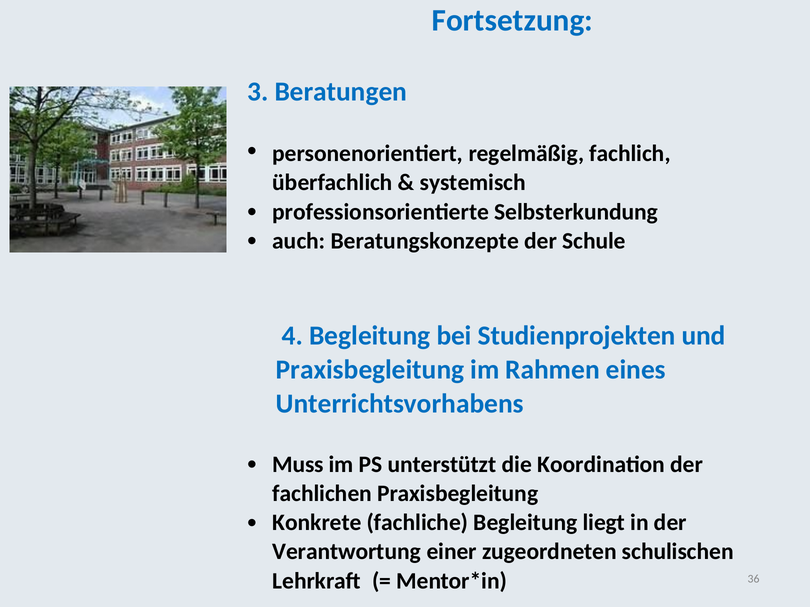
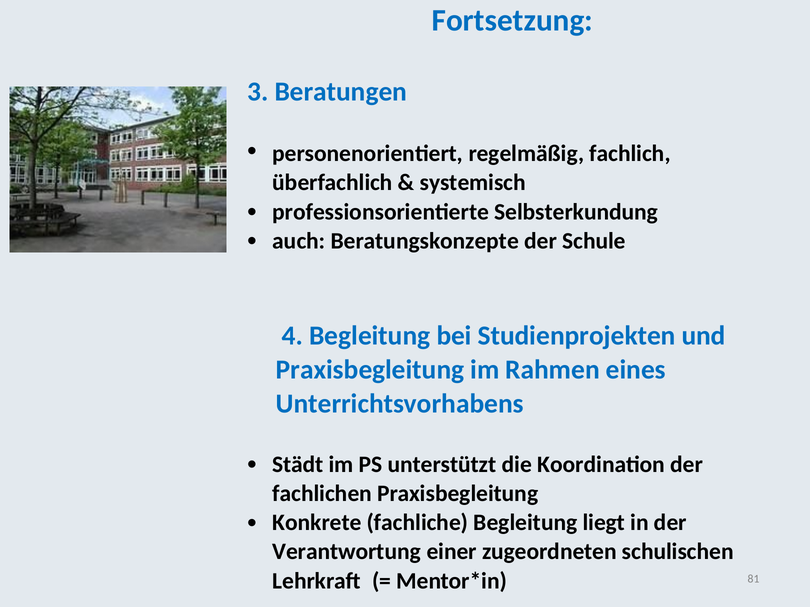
Muss: Muss -> Städt (298, 465)
36: 36 -> 81 (754, 579)
